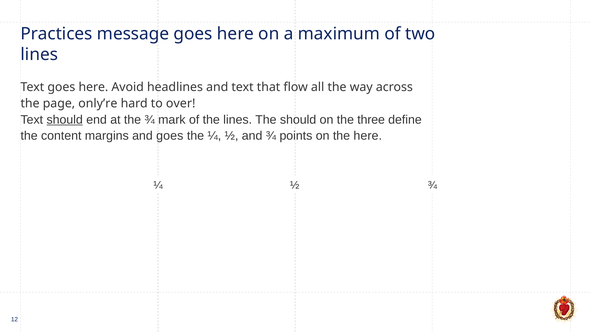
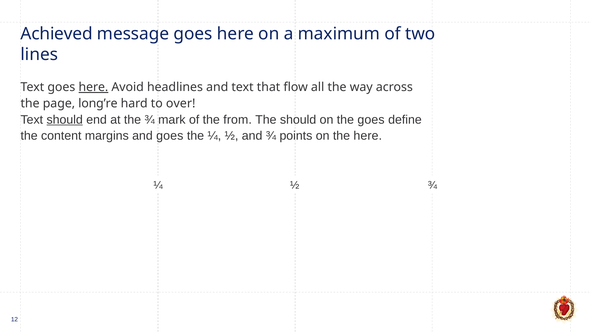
Practices: Practices -> Achieved (57, 34)
here underline: none -> present (93, 87)
only’re: only’re -> long’re (98, 104)
the lines: lines -> from (238, 120)
the three: three -> goes (371, 120)
